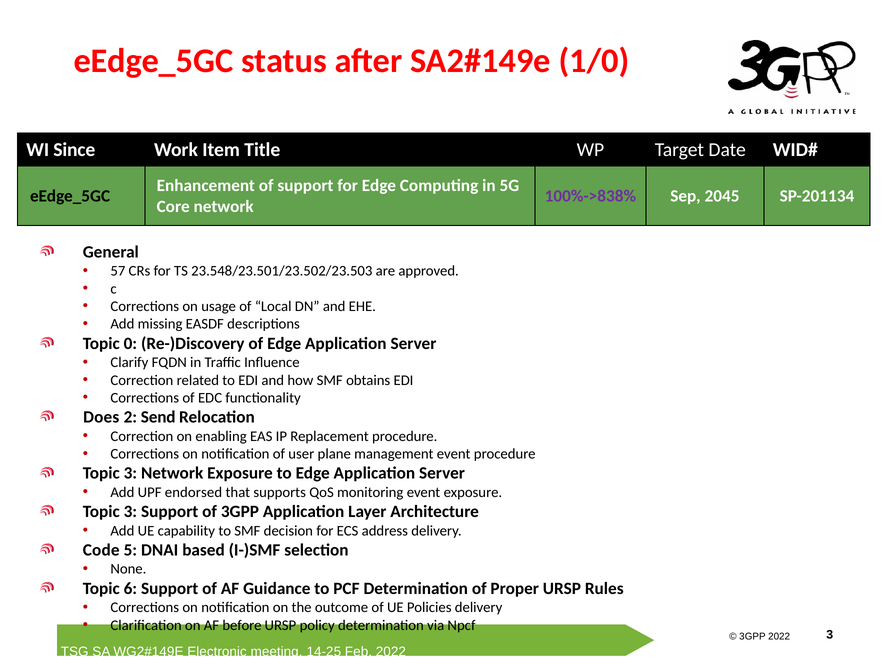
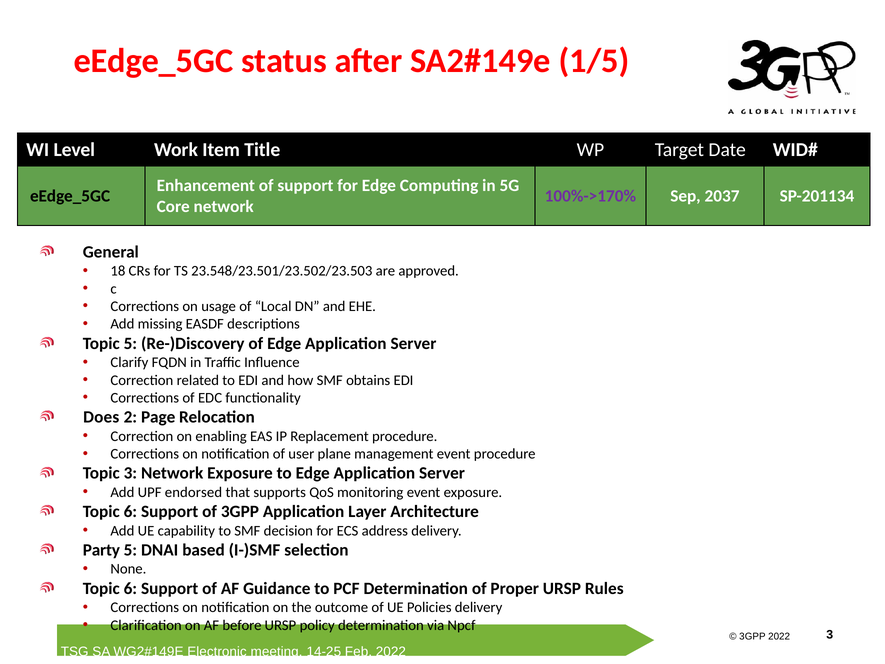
1/0: 1/0 -> 1/5 (594, 61)
Since: Since -> Level (74, 150)
100%->838%: 100%->838% -> 100%->170% (590, 196)
2045: 2045 -> 2037 (722, 196)
57: 57 -> 18 (118, 271)
Topic 0: 0 -> 5 (130, 343)
Send: Send -> Page (158, 417)
3: 3 -> 6 (130, 511)
Code: Code -> Party (101, 550)
